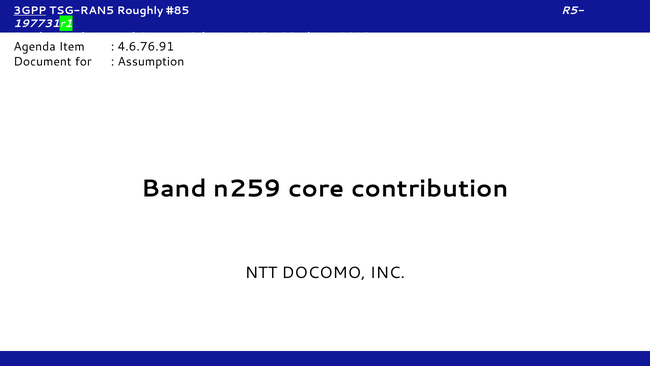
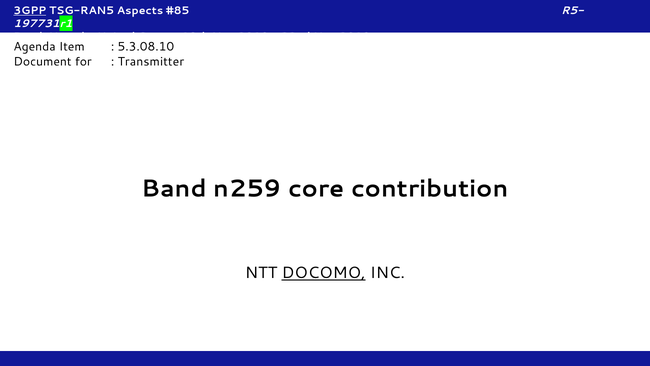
Roughly: Roughly -> Aspects (140, 11)
4.6.76.91: 4.6.76.91 -> 5.3.08.10 (146, 47)
Assumption: Assumption -> Transmitter (151, 61)
DOCOMO underline: none -> present (324, 273)
